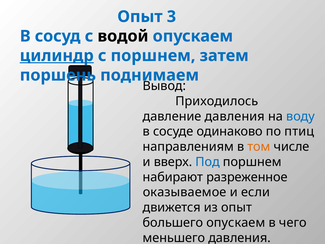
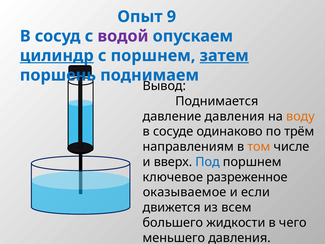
3: 3 -> 9 (171, 17)
водой colour: black -> purple (123, 36)
затем underline: none -> present (224, 56)
Приходилось: Приходилось -> Поднимается (217, 101)
воду colour: blue -> orange (300, 116)
птиц: птиц -> трём (299, 131)
набирают: набирают -> ключевое (173, 177)
из опыт: опыт -> всем (236, 207)
большего опускаем: опускаем -> жидкости (236, 222)
